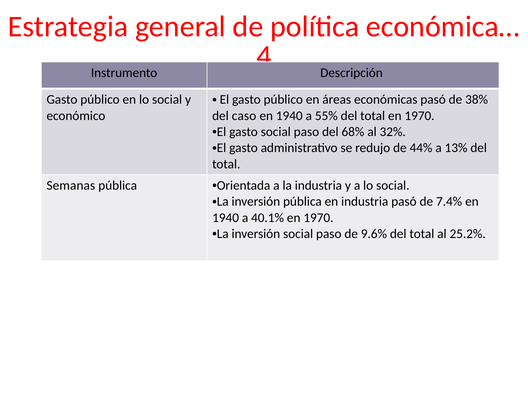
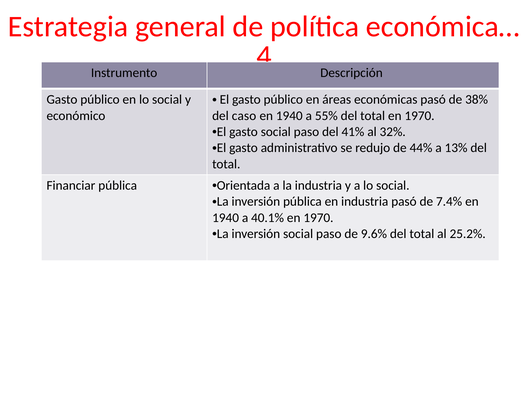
68%: 68% -> 41% (353, 132)
Semanas: Semanas -> Financiar (71, 185)
